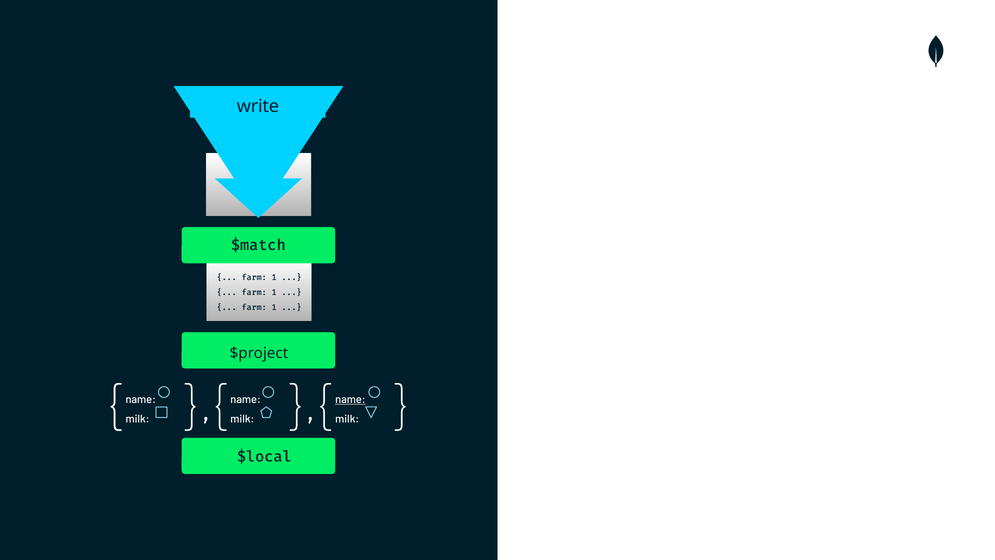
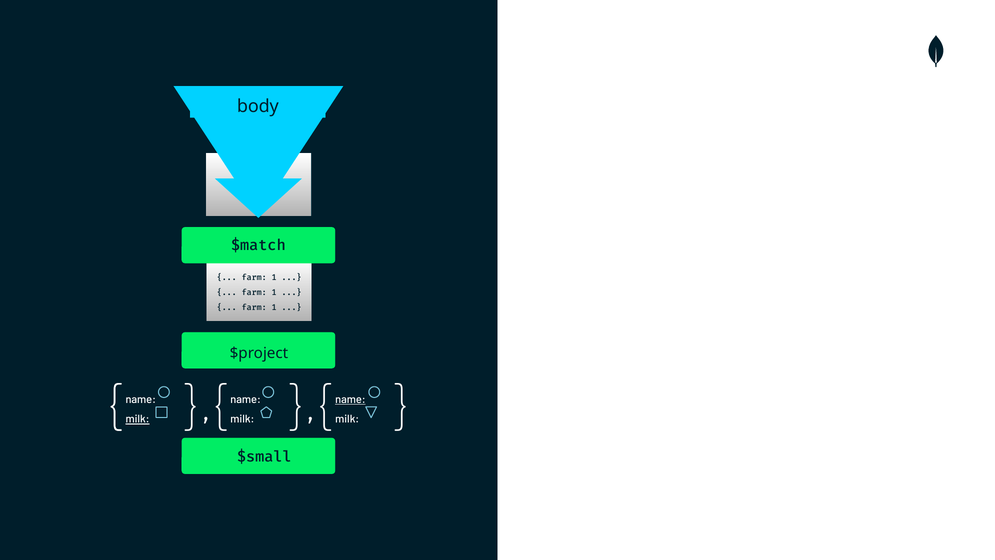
write: write -> body (258, 106)
milk underline: none -> present (138, 419)
$local: $local -> $small (264, 457)
